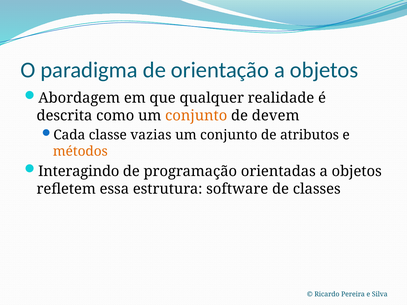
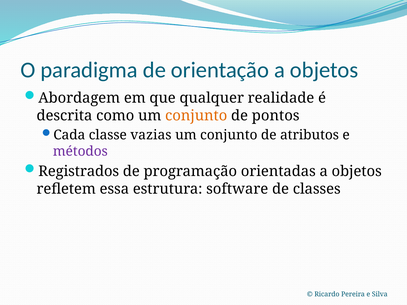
devem: devem -> pontos (276, 116)
métodos colour: orange -> purple (80, 151)
Interagindo: Interagindo -> Registrados (79, 171)
